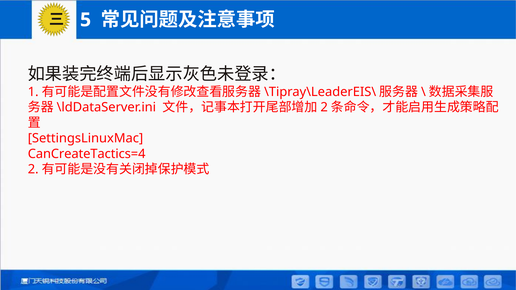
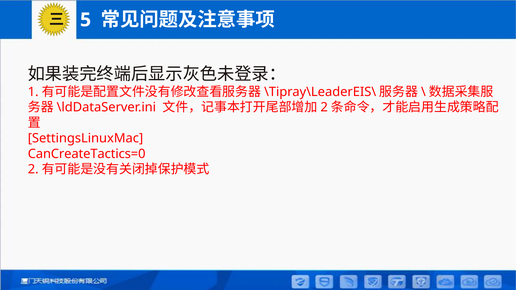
CanCreateTactics=4: CanCreateTactics=4 -> CanCreateTactics=0 (87, 154)
